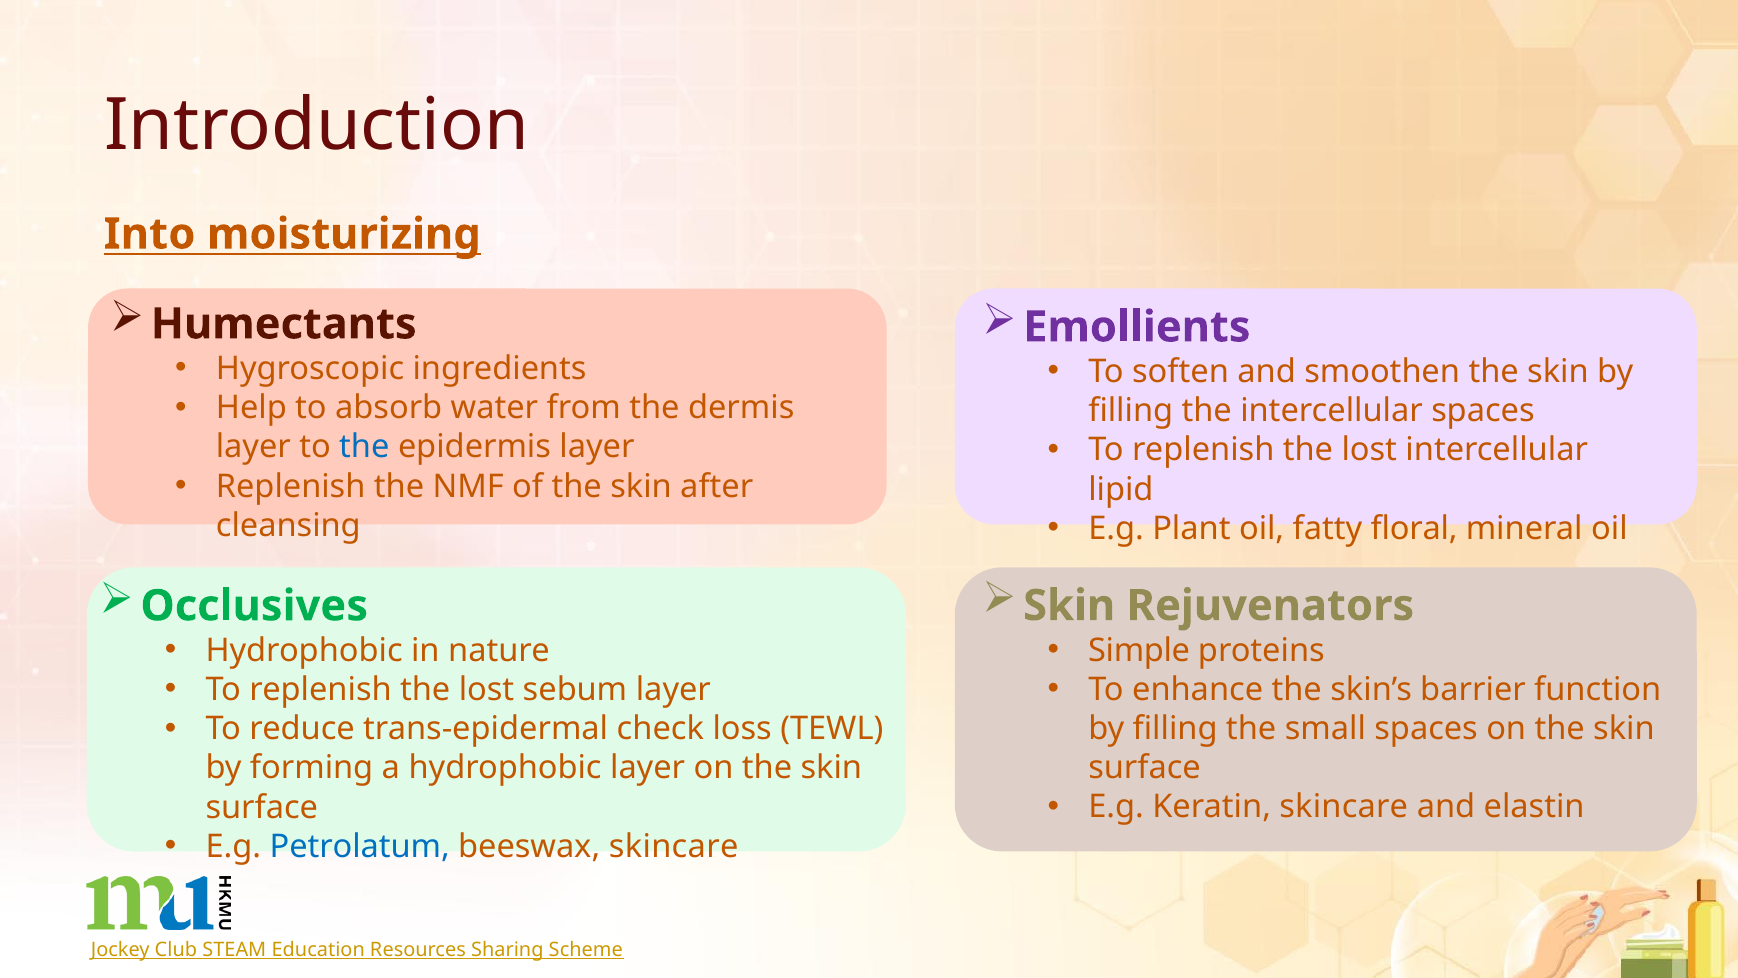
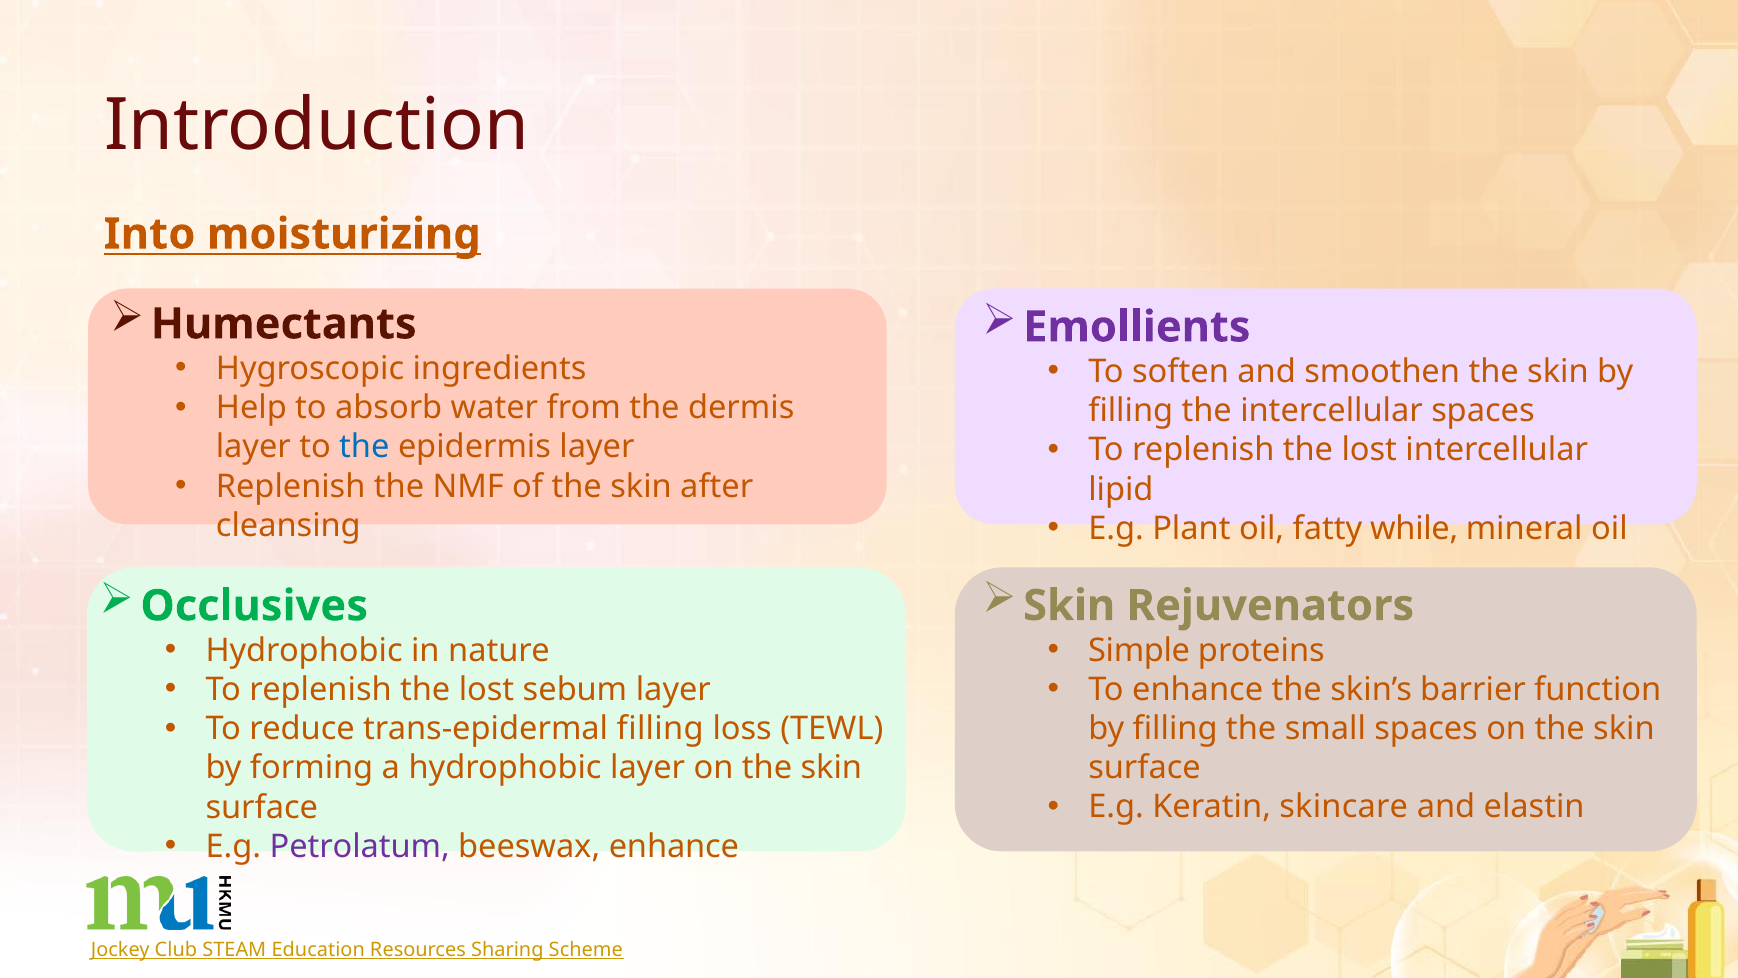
floral: floral -> while (1414, 528)
trans-epidermal check: check -> filling (660, 729)
Petrolatum colour: blue -> purple (360, 846)
beeswax skincare: skincare -> enhance (674, 846)
